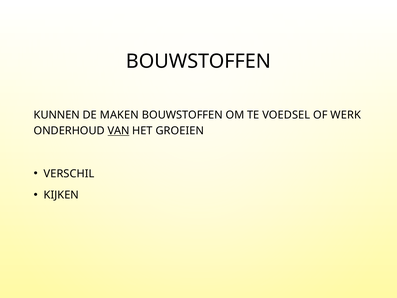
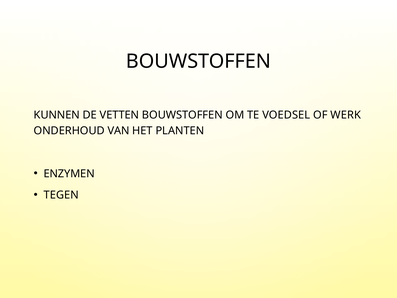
MAKEN: MAKEN -> VETTEN (119, 115)
VAN underline: present -> none (118, 131)
GROEIEN: GROEIEN -> PLANTEN (180, 131)
VERSCHIL: VERSCHIL -> ENZYMEN (69, 173)
KIJKEN: KIJKEN -> TEGEN (61, 195)
